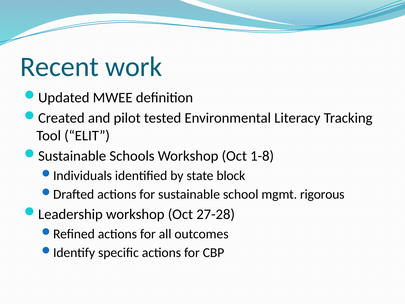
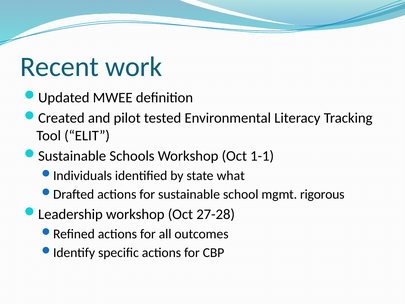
1-8: 1-8 -> 1-1 (262, 156)
block: block -> what (231, 175)
